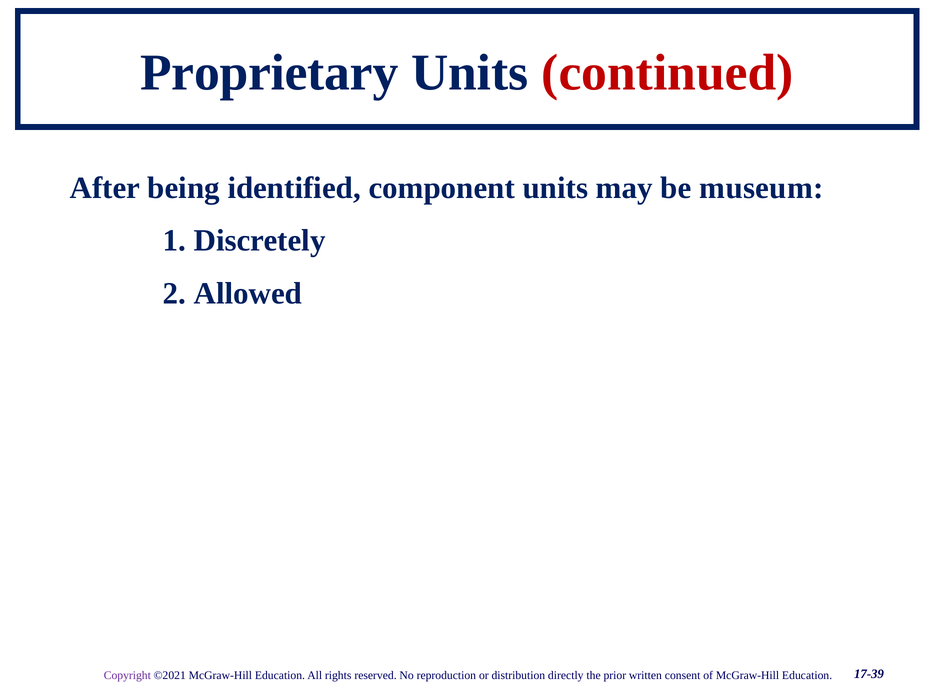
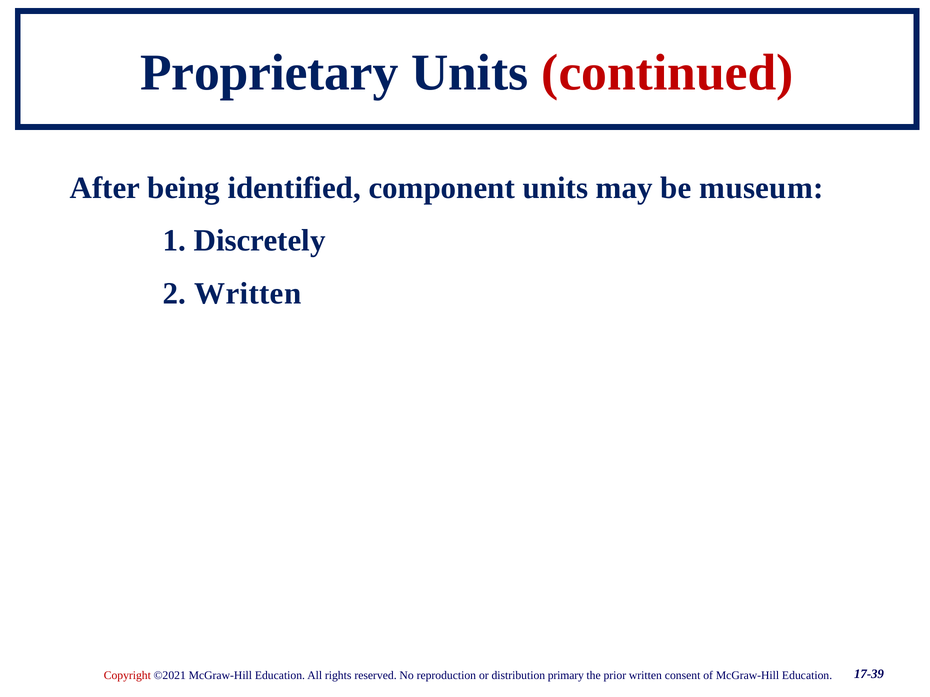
2 Allowed: Allowed -> Written (248, 294)
Copyright colour: purple -> red (127, 676)
directly: directly -> primary (566, 676)
